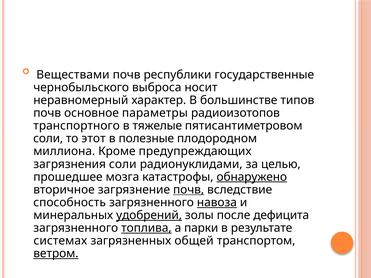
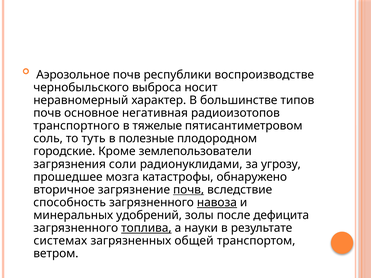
Веществами: Веществами -> Аэрозольное (73, 75)
государственные: государственные -> воспроизводстве (264, 75)
параметры: параметры -> негативная (155, 113)
соли: соли -> соль (48, 139)
этот: этот -> туть (94, 139)
миллиона: миллиона -> городские (64, 151)
предупреждающих: предупреждающих -> землепользователи (195, 151)
целью: целью -> угрозу (281, 164)
обнаружено underline: present -> none (252, 177)
удобрений underline: present -> none (149, 215)
парки: парки -> науки (201, 228)
ветром underline: present -> none (56, 254)
